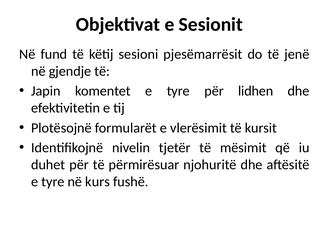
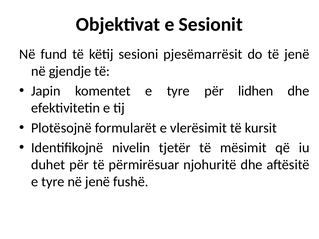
në kurs: kurs -> jenë (98, 182)
